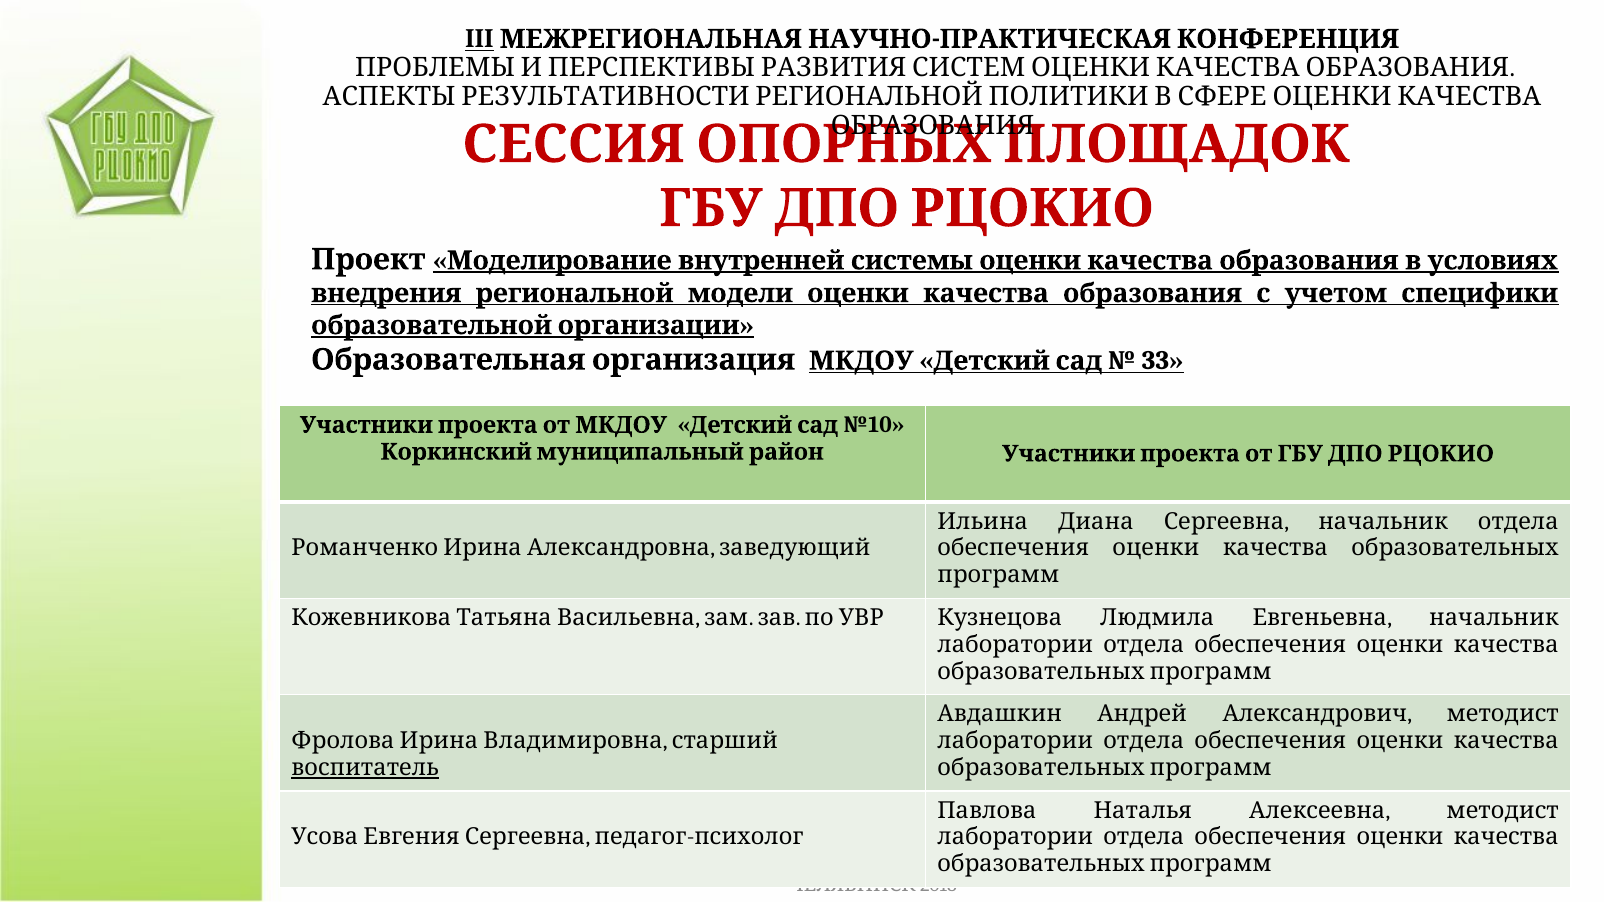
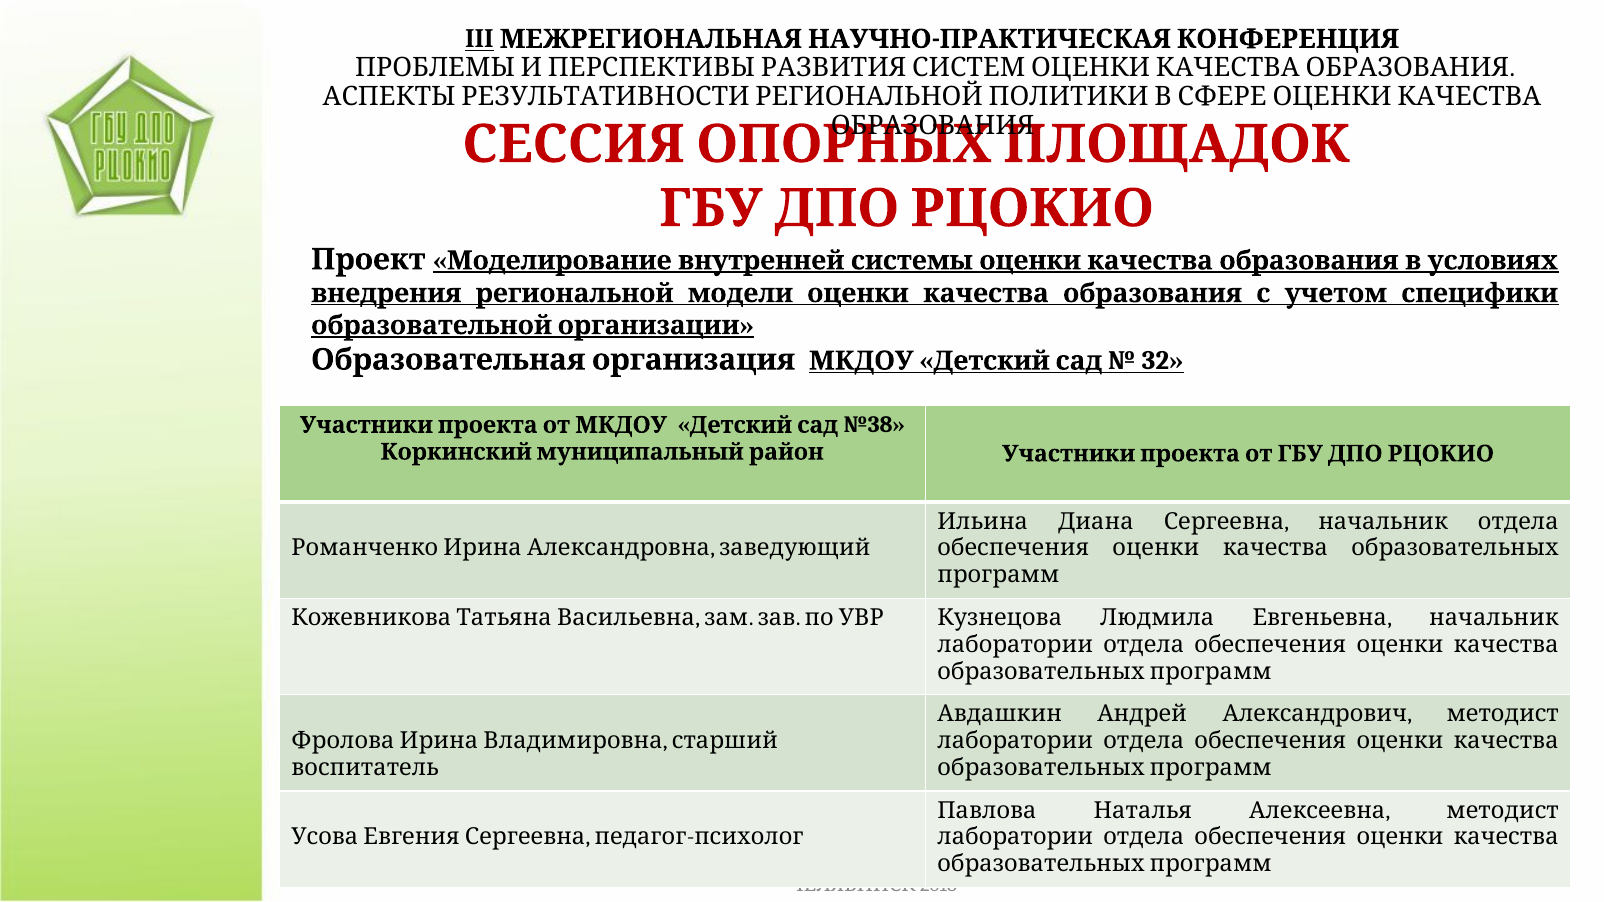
33: 33 -> 32 (1163, 361)
№10: №10 -> №38 (874, 425)
воспитатель underline: present -> none (365, 768)
